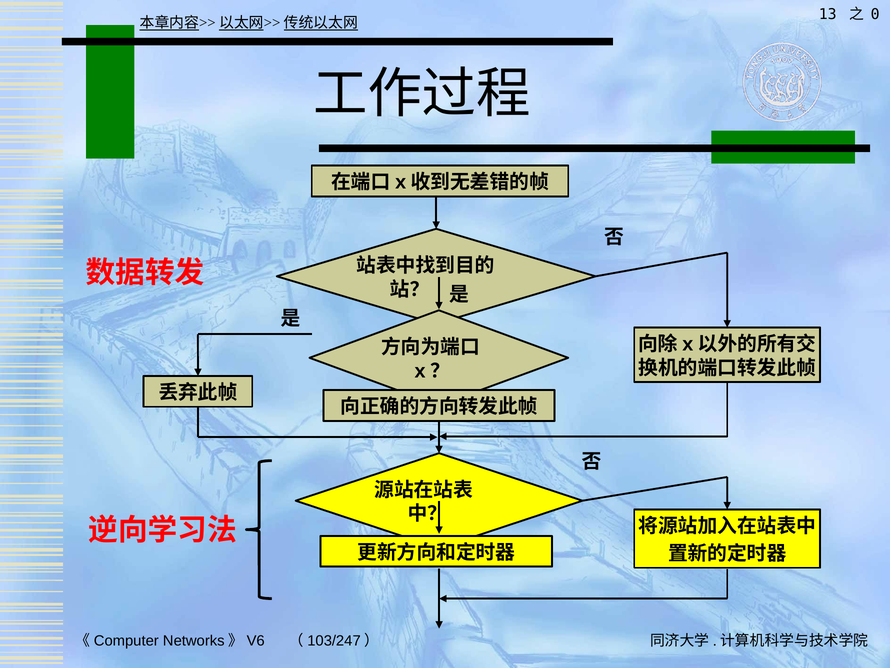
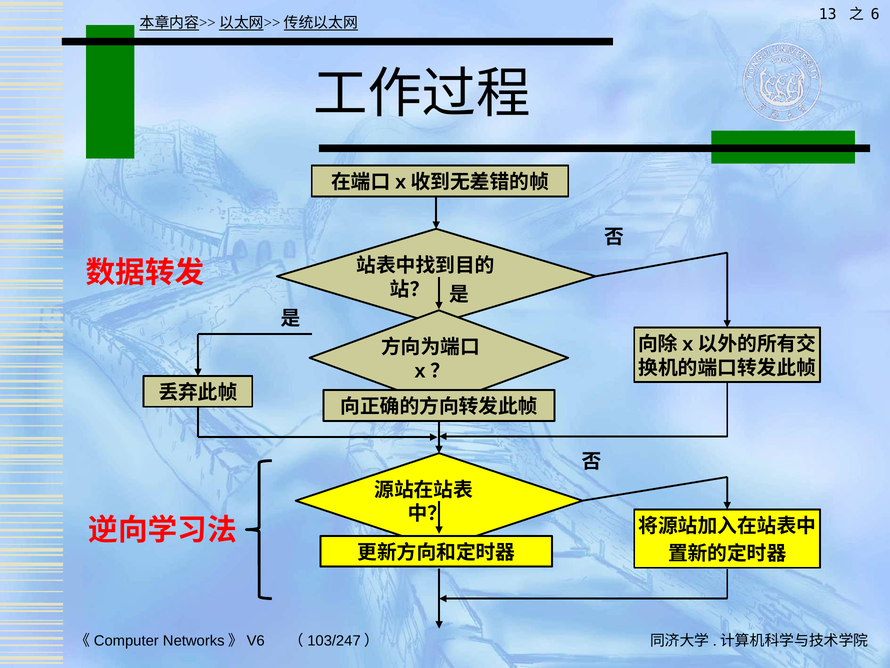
0: 0 -> 6 (875, 14)
